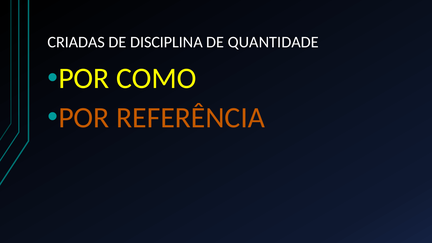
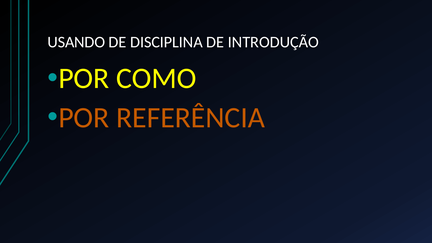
CRIADAS: CRIADAS -> USANDO (76, 42)
QUANTIDADE: QUANTIDADE -> INTRODUÇÃO (273, 42)
